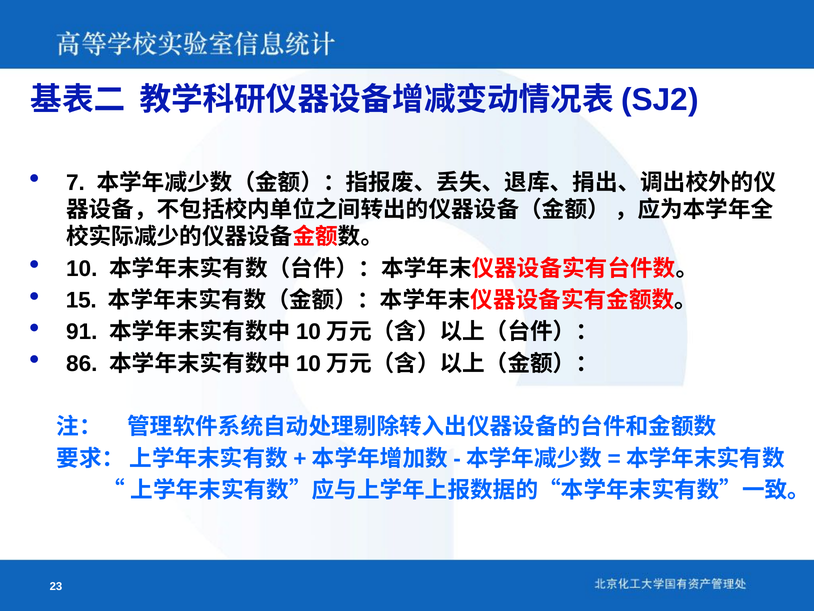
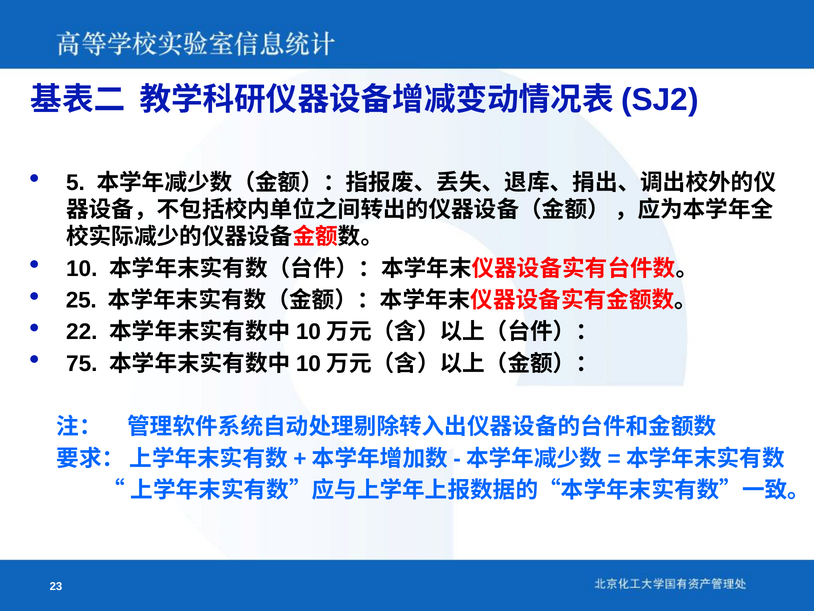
7: 7 -> 5 (75, 182)
15: 15 -> 25 (81, 300)
91: 91 -> 22 (82, 332)
86: 86 -> 75 (82, 363)
